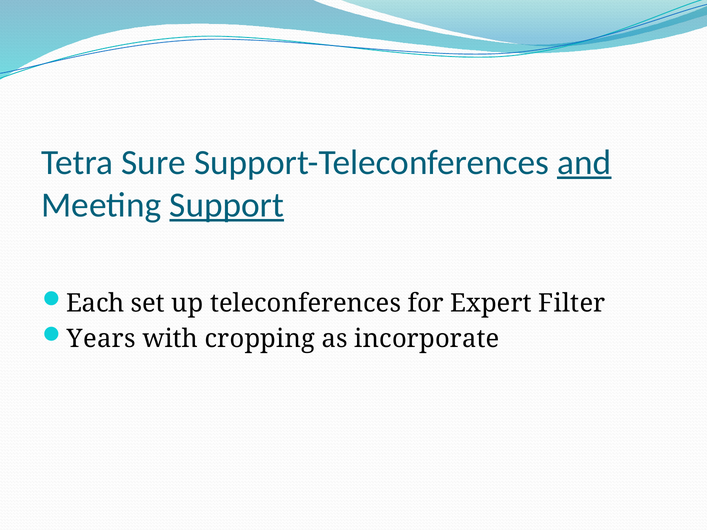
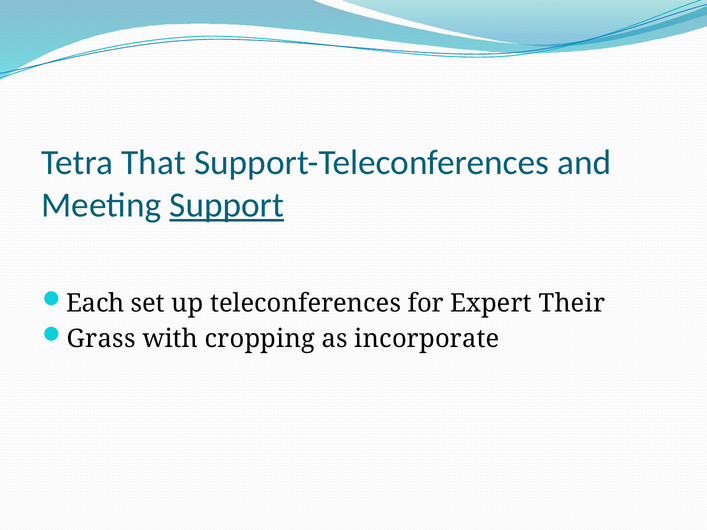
Sure: Sure -> That (154, 163)
and underline: present -> none (584, 163)
Filter: Filter -> Their (572, 303)
Years: Years -> Grass (101, 339)
